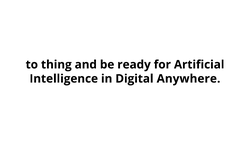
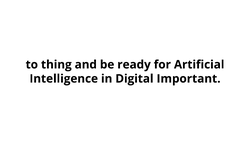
Anywhere: Anywhere -> Important (189, 78)
